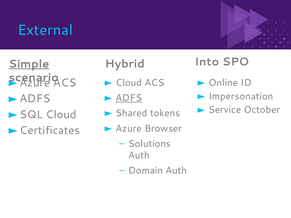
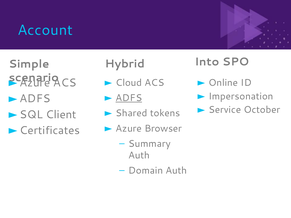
External: External -> Account (45, 30)
Simple underline: present -> none (29, 64)
Cloud: Cloud -> Client (61, 115)
Solutions: Solutions -> Summary (150, 144)
